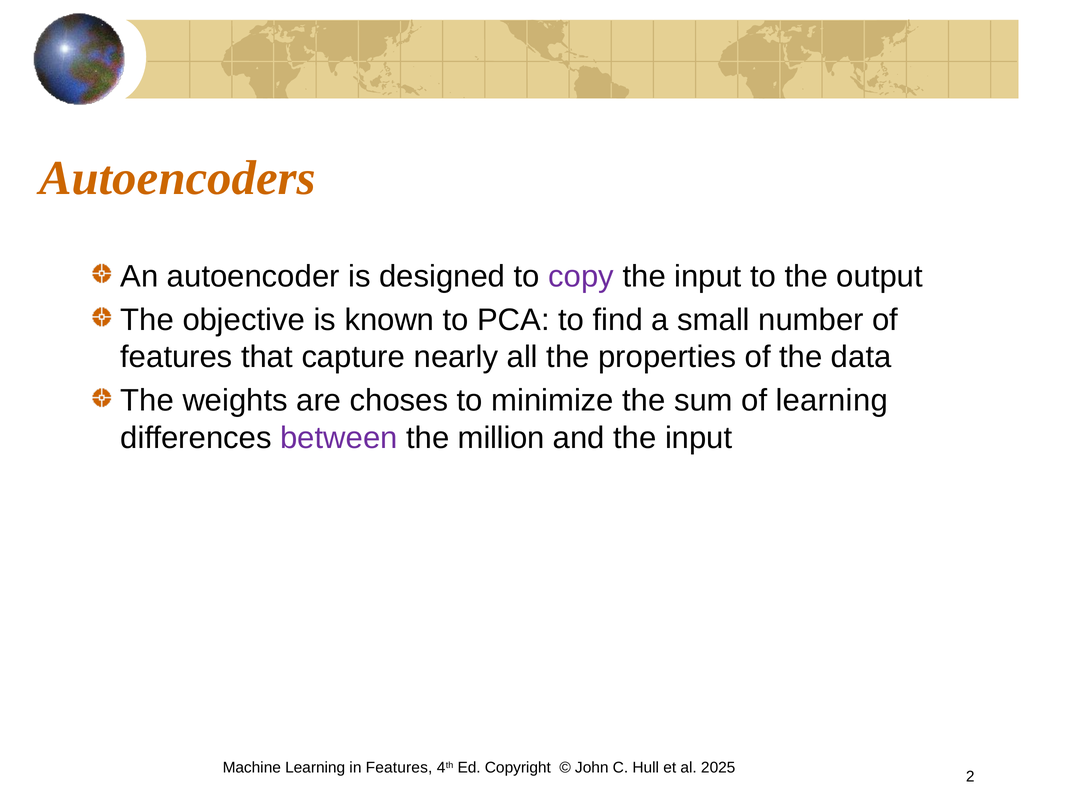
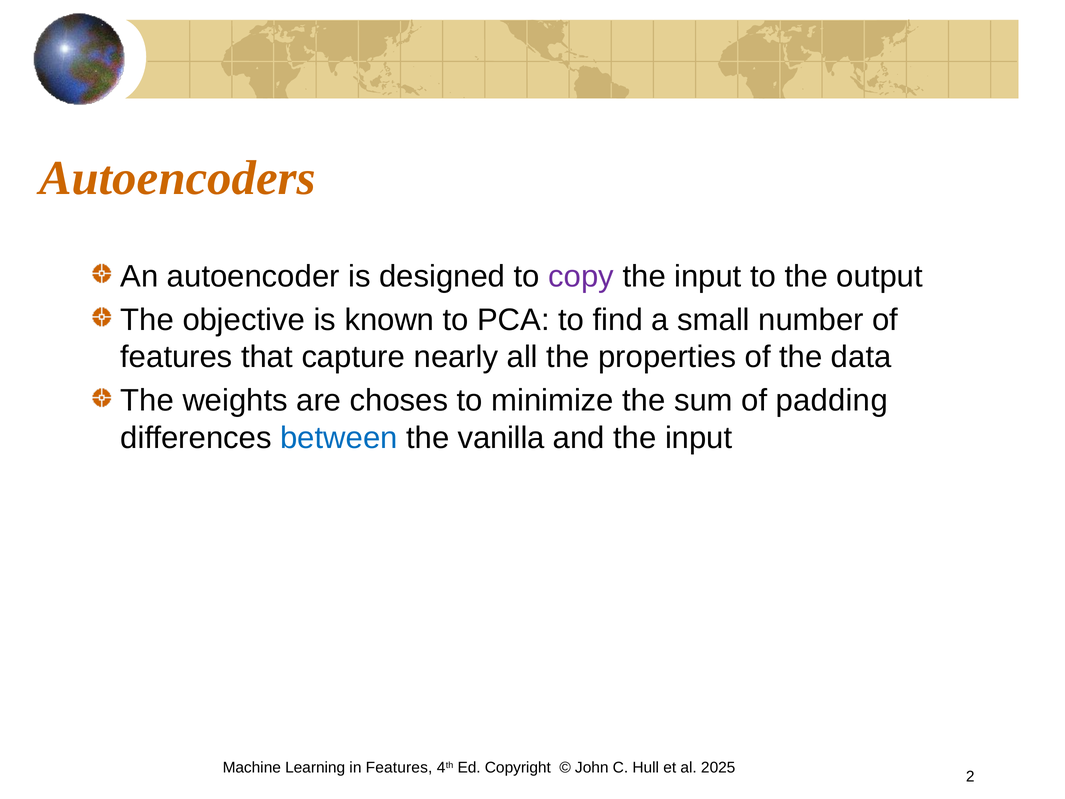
of learning: learning -> padding (832, 401)
between colour: purple -> blue (339, 438)
million: million -> vanilla (501, 438)
